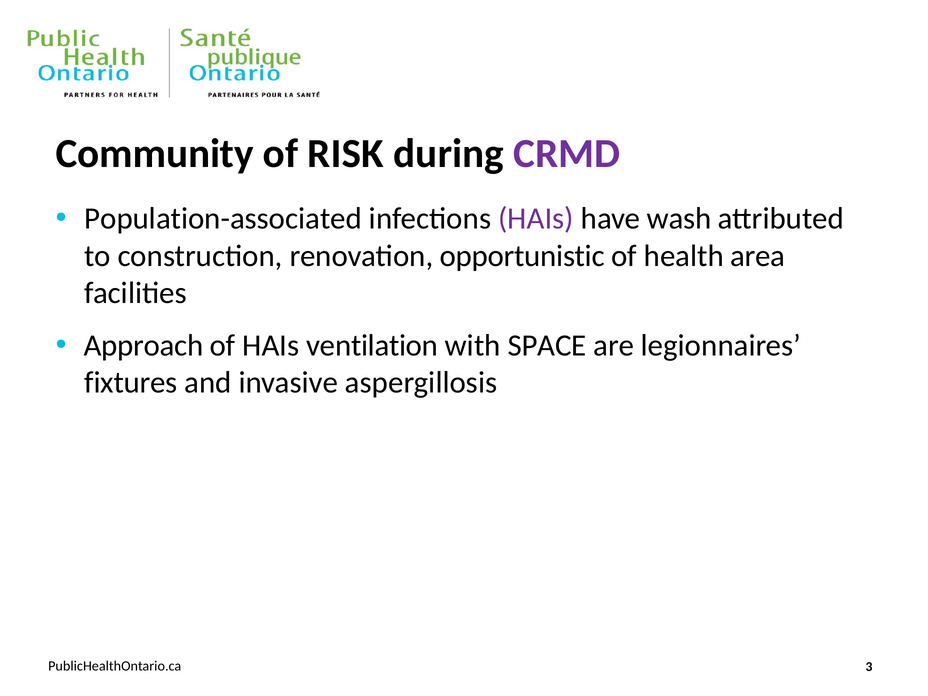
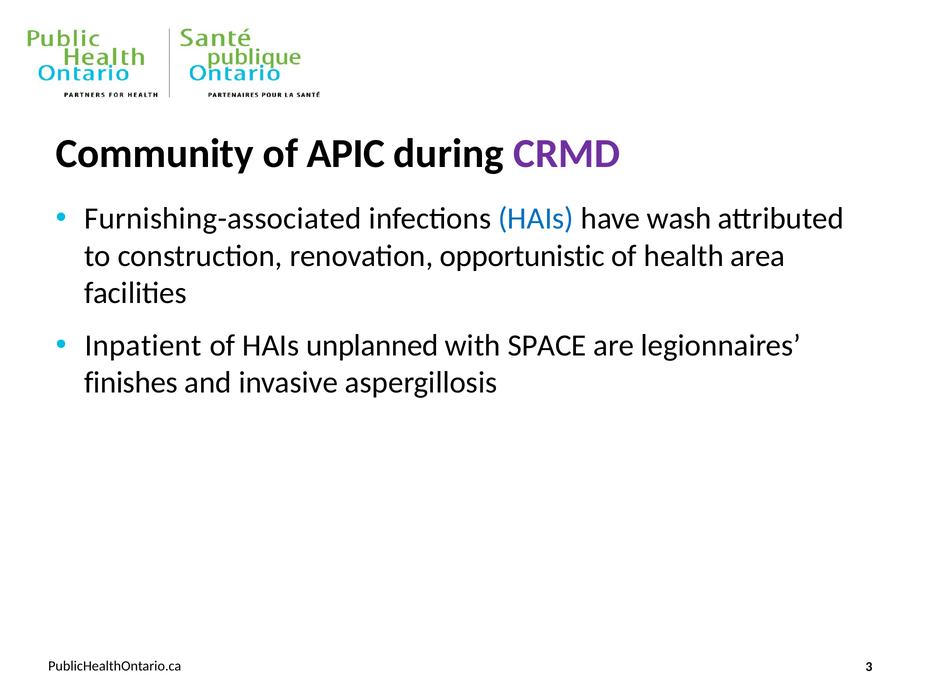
RISK: RISK -> APIC (346, 154)
Population-associated: Population-associated -> Furnishing-associated (223, 219)
HAIs colour: purple -> blue (536, 219)
Approach: Approach -> Inpatient (143, 346)
ventilation: ventilation -> unplanned (372, 346)
fixtures: fixtures -> finishes (131, 383)
